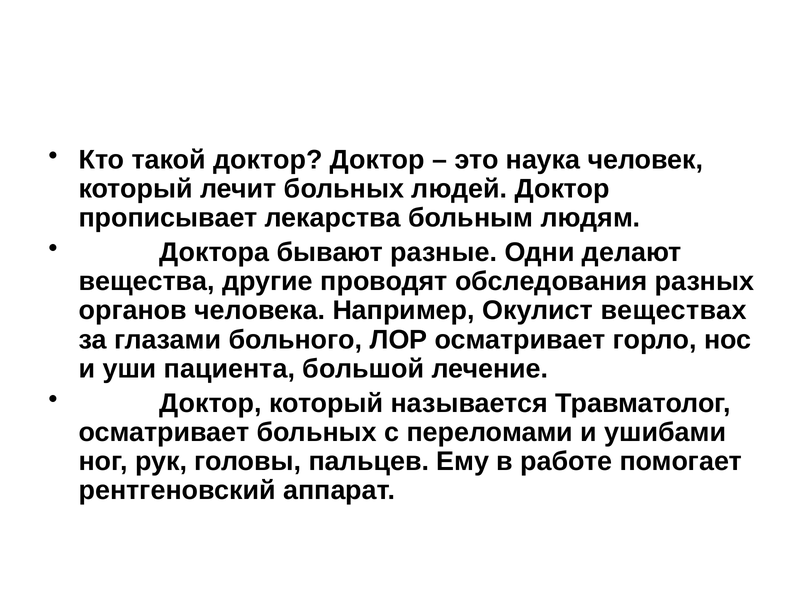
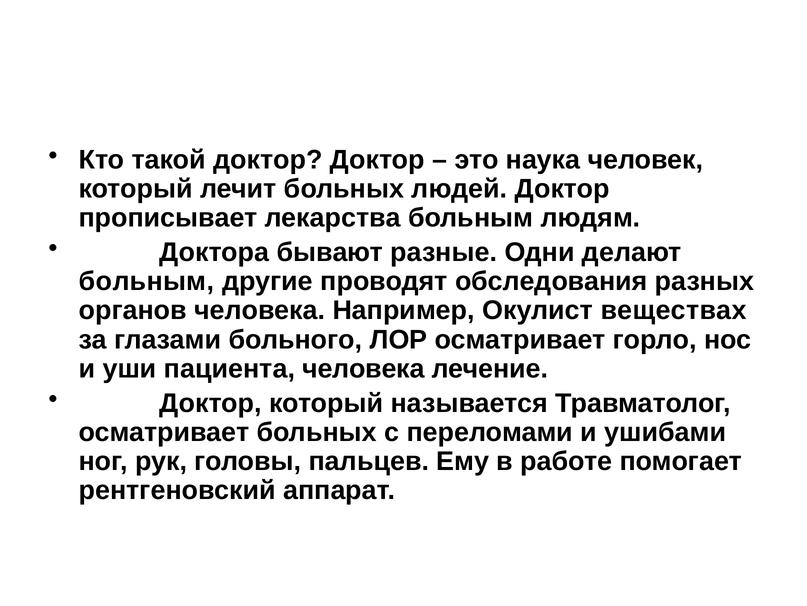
вещества: вещества -> больным (147, 281)
пациента большой: большой -> человека (363, 368)
